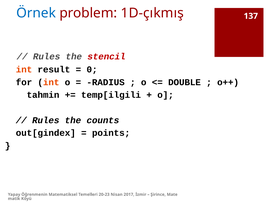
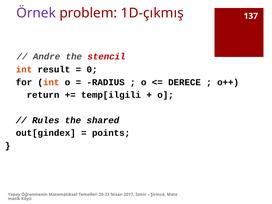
Örnek colour: blue -> purple (36, 13)
Rules: Rules -> Andre (47, 57)
DOUBLE: DOUBLE -> DERECE (185, 82)
tahmin: tahmin -> return (43, 95)
counts: counts -> shared (103, 120)
